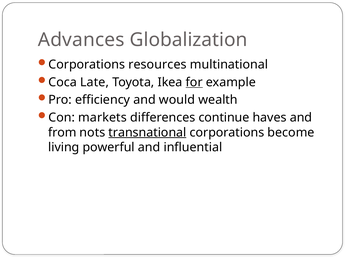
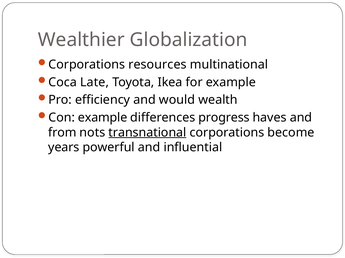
Advances: Advances -> Wealthier (81, 40)
for underline: present -> none (194, 82)
Con markets: markets -> example (103, 118)
continue: continue -> progress (224, 118)
living: living -> years (64, 148)
